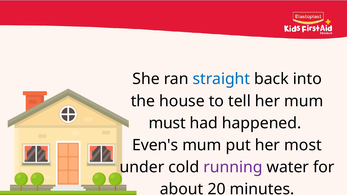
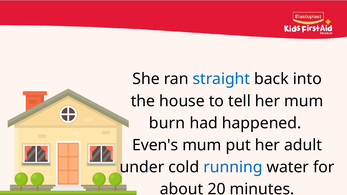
must: must -> burn (167, 123)
most: most -> adult (303, 145)
running colour: purple -> blue (233, 167)
